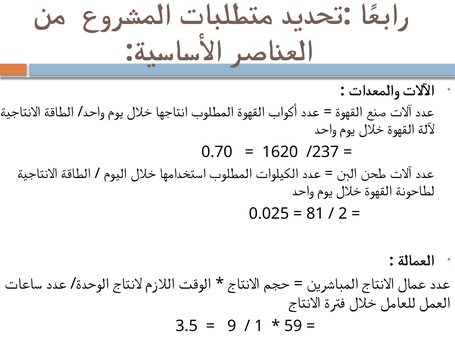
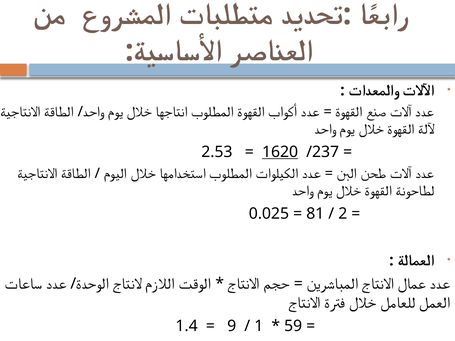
0.70: 0.70 -> 2.53 (217, 152)
1620 underline: none -> present (280, 152)
3.5: 3.5 -> 1.4 (187, 326)
